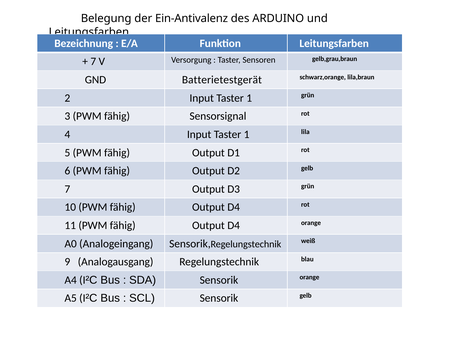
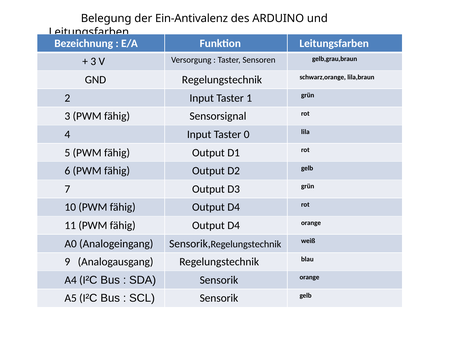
7: 7 -> 3 (93, 62)
GND Batterietestgerät: Batterietestgerät -> Regelungstechnik (222, 80)
4 Input Taster 1: 1 -> 0 (247, 134)
